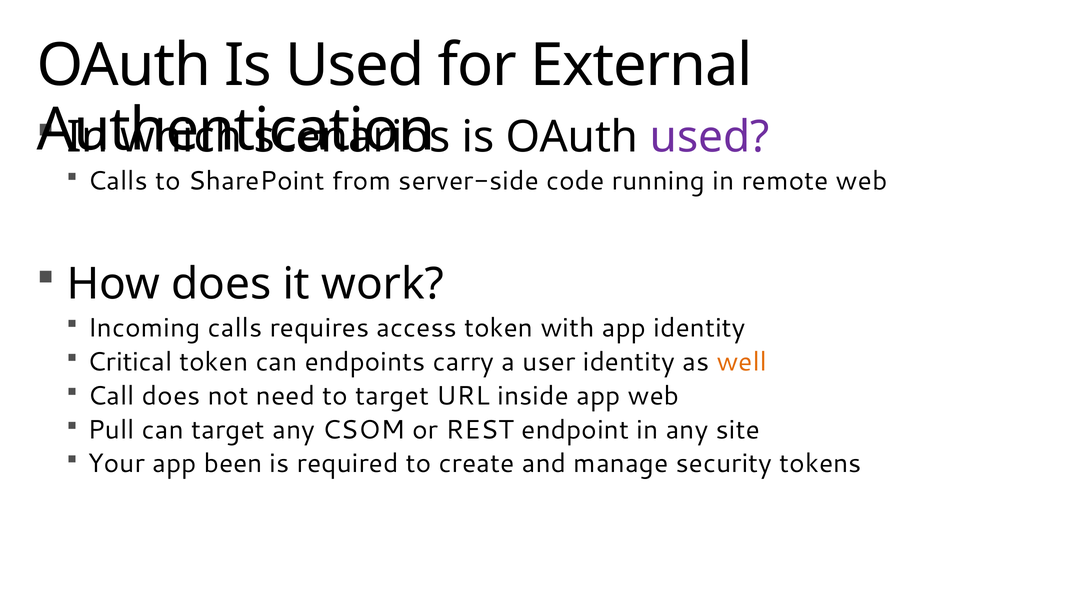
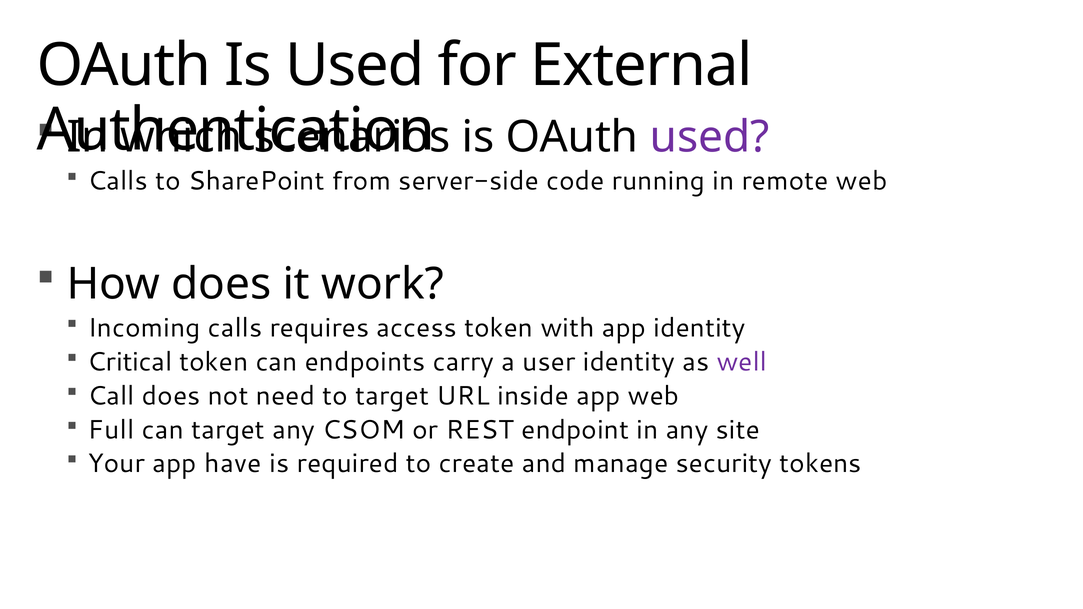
well colour: orange -> purple (742, 362)
Pull: Pull -> Full (111, 430)
been: been -> have (233, 464)
